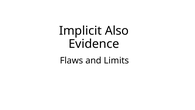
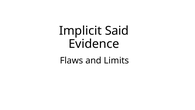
Also: Also -> Said (117, 31)
